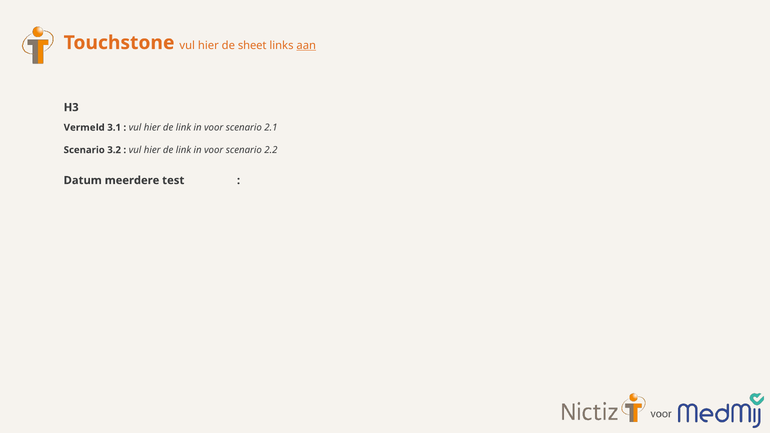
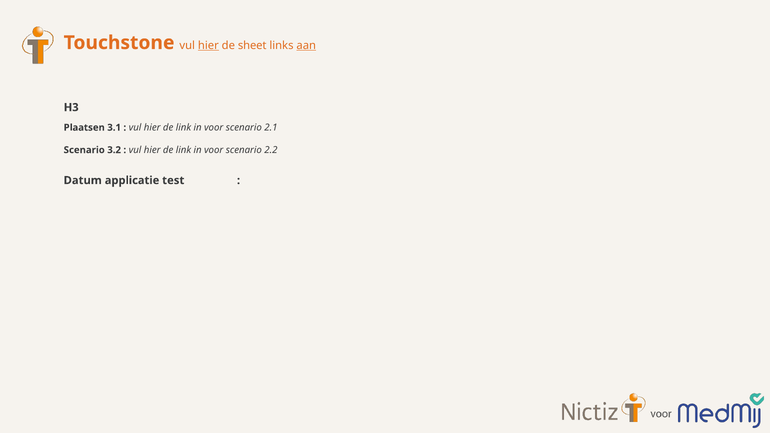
hier underline: none -> present (208, 45)
Vermeld: Vermeld -> Plaatsen (84, 128)
meerdere: meerdere -> applicatie (132, 180)
